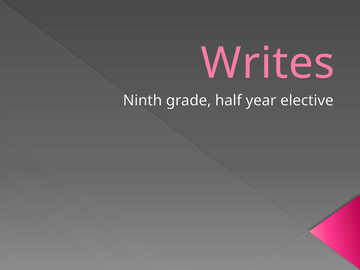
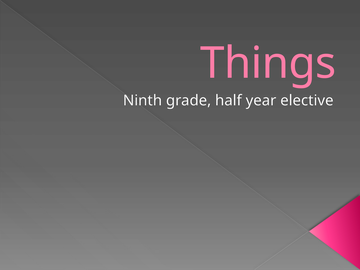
Writes: Writes -> Things (268, 63)
